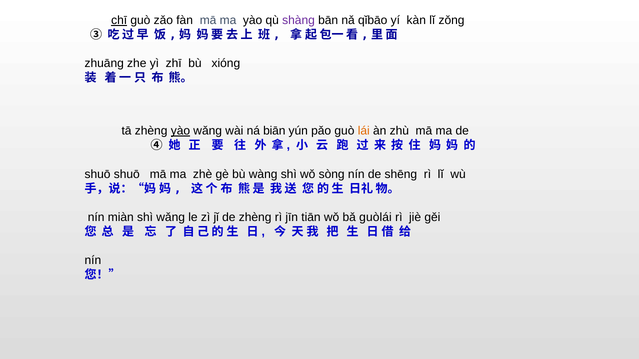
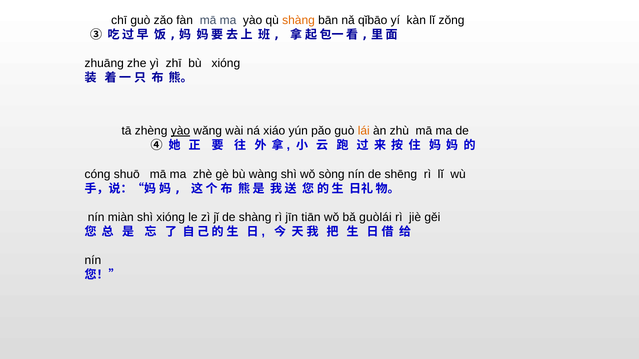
chī underline: present -> none (119, 20)
shàng colour: purple -> orange (299, 20)
biān: biān -> xiáo (274, 131)
shuō: shuō -> cóng (98, 174)
shì wǎng: wǎng -> xióng (171, 218)
de zhèng: zhèng -> shàng (255, 218)
